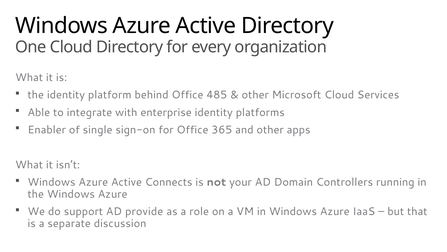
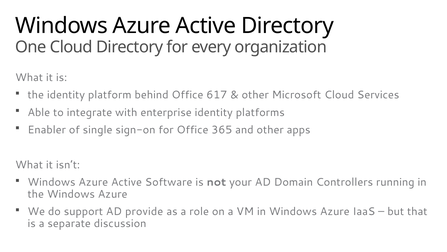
485: 485 -> 617 (217, 95)
Connects: Connects -> Software (169, 182)
